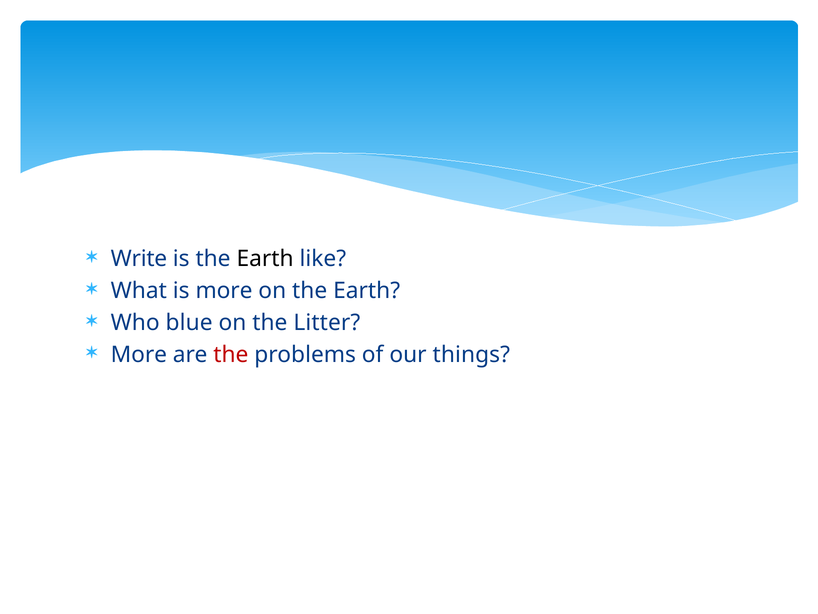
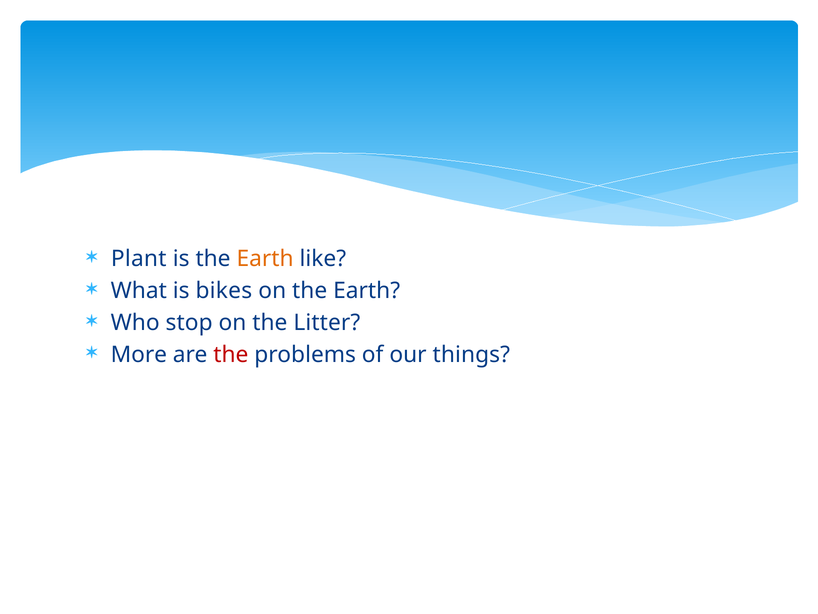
Write: Write -> Plant (139, 259)
Earth colour: black -> orange (265, 259)
is more: more -> bikes (224, 291)
blue: blue -> stop (189, 322)
